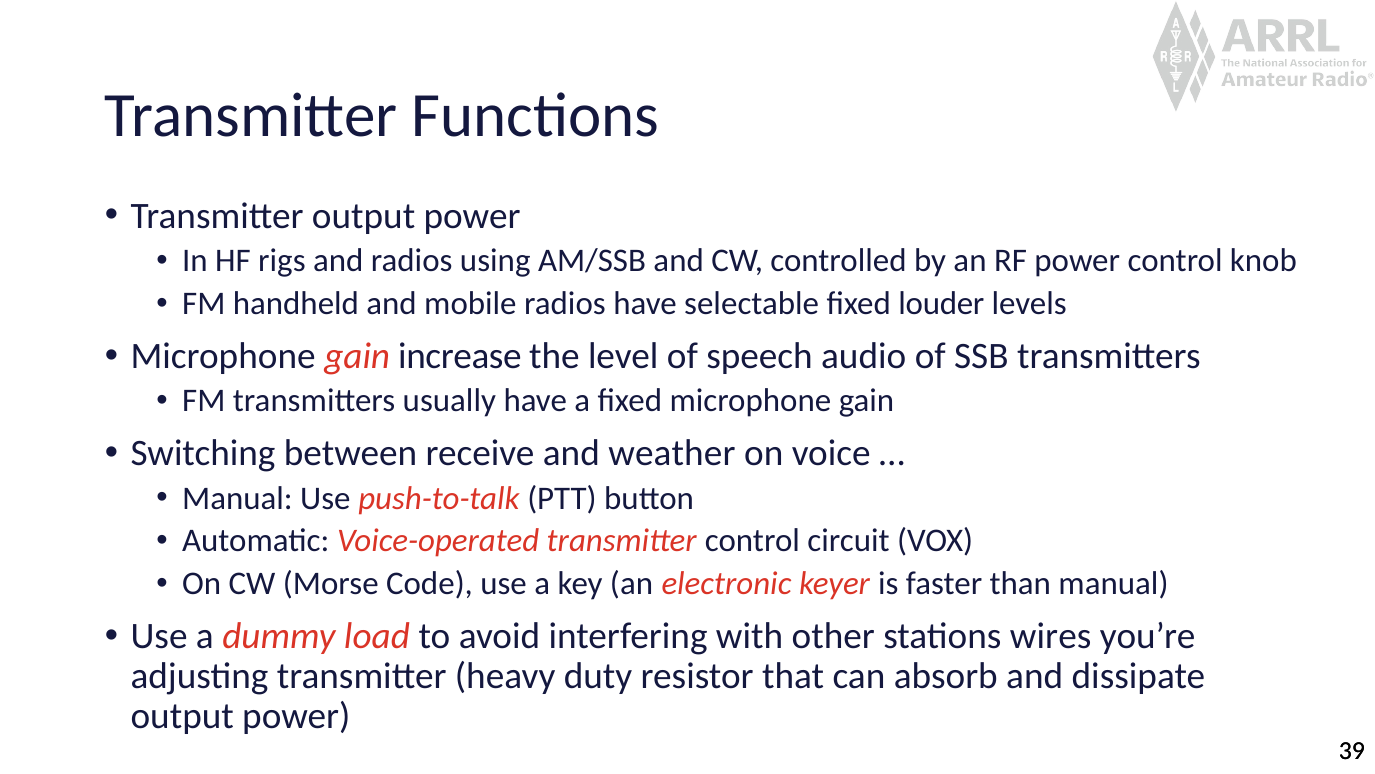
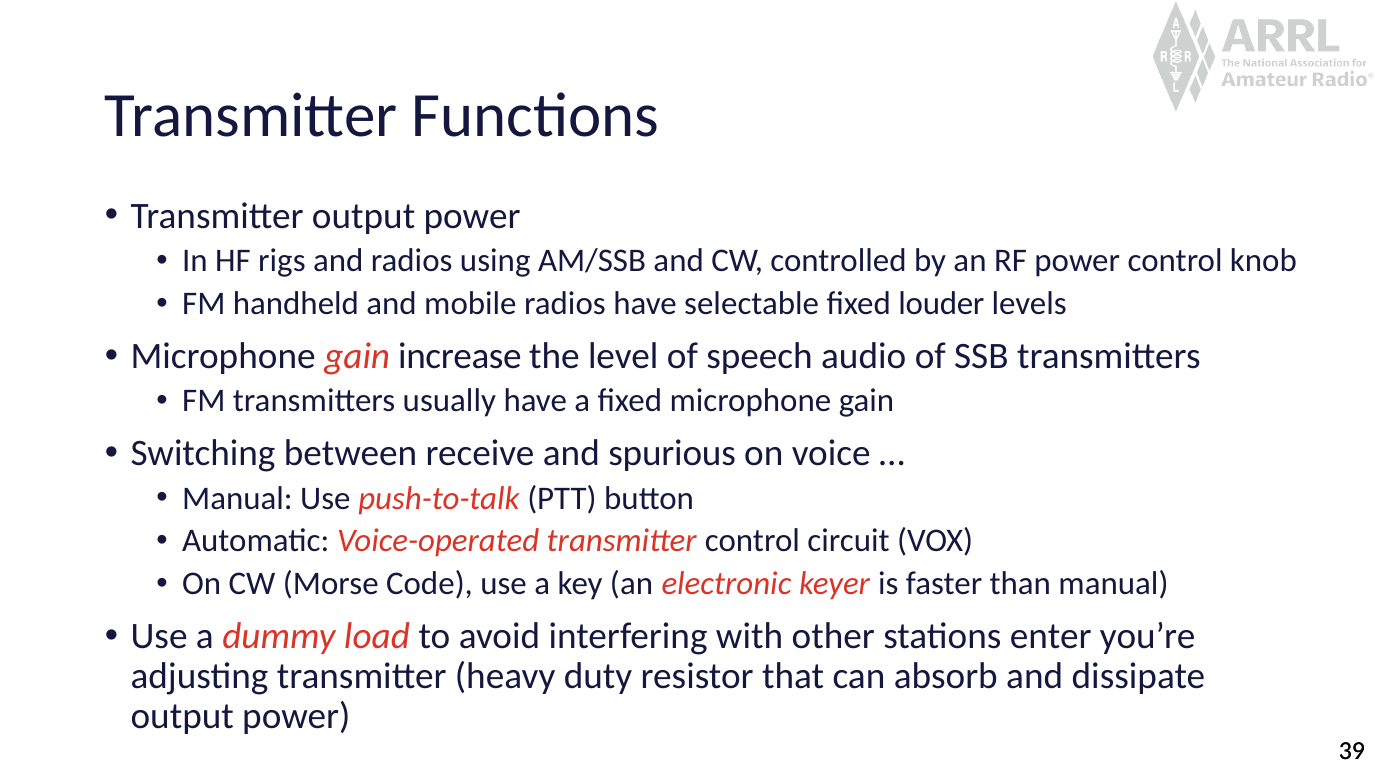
weather: weather -> spurious (672, 453)
wires: wires -> enter (1051, 636)
